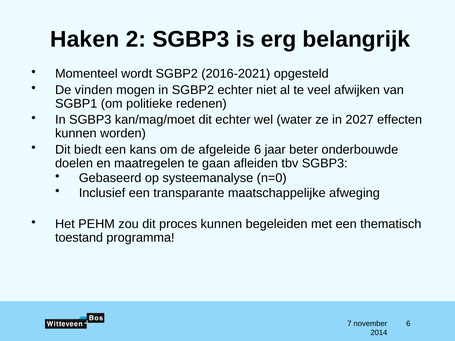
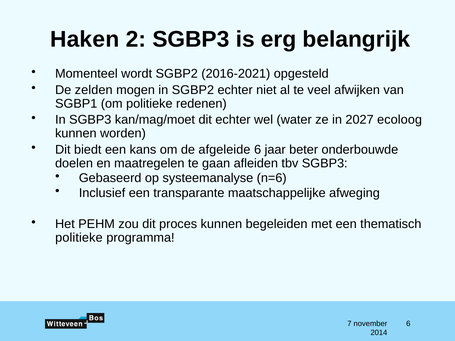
vinden: vinden -> zelden (94, 90)
effecten: effecten -> ecoloog (400, 120)
n=0: n=0 -> n=6 (272, 178)
toestand: toestand -> politieke (79, 238)
